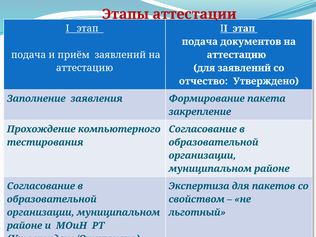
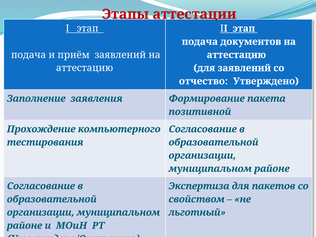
закрепление: закрепление -> позитивной (200, 112)
